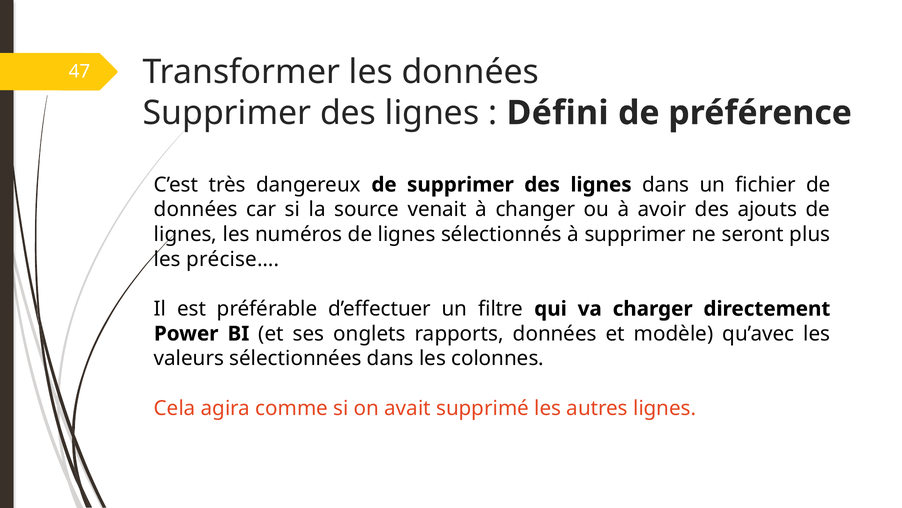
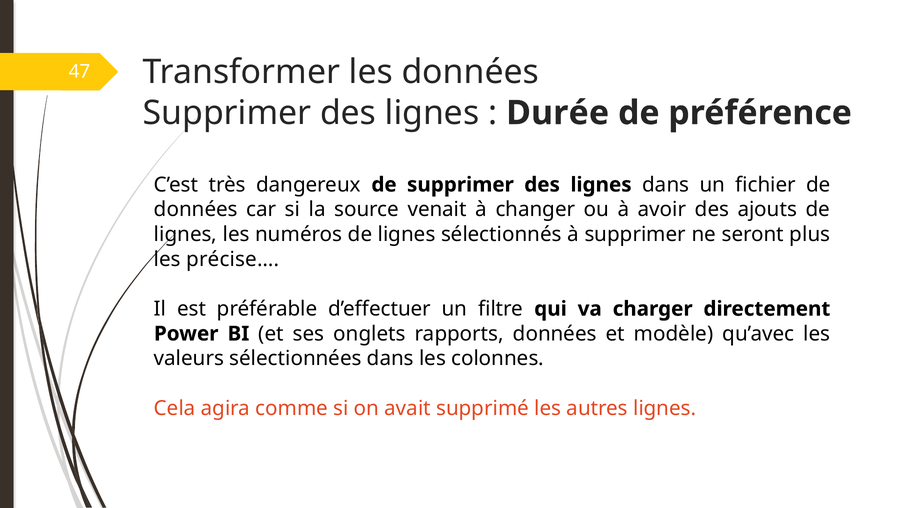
Défini: Défini -> Durée (558, 113)
